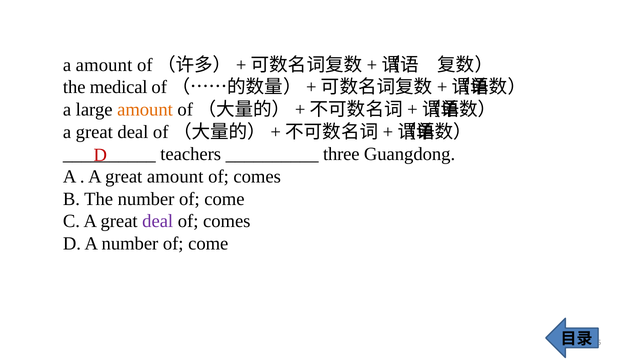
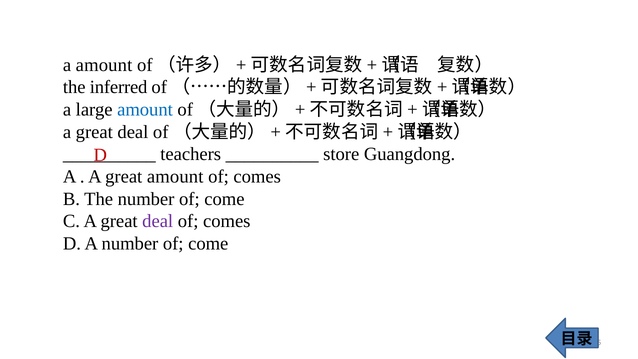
medical: medical -> inferred (119, 87)
amount colour: orange -> blue (145, 110)
three: three -> store (341, 154)
